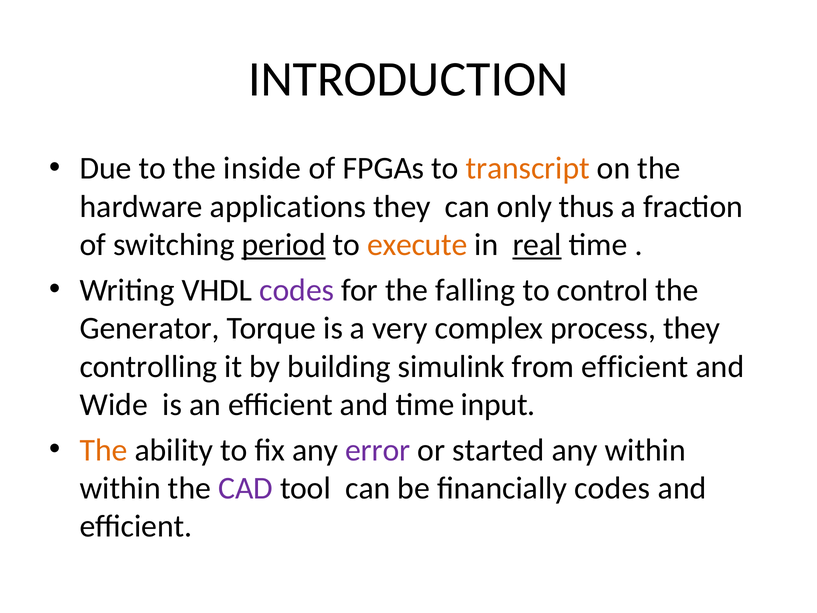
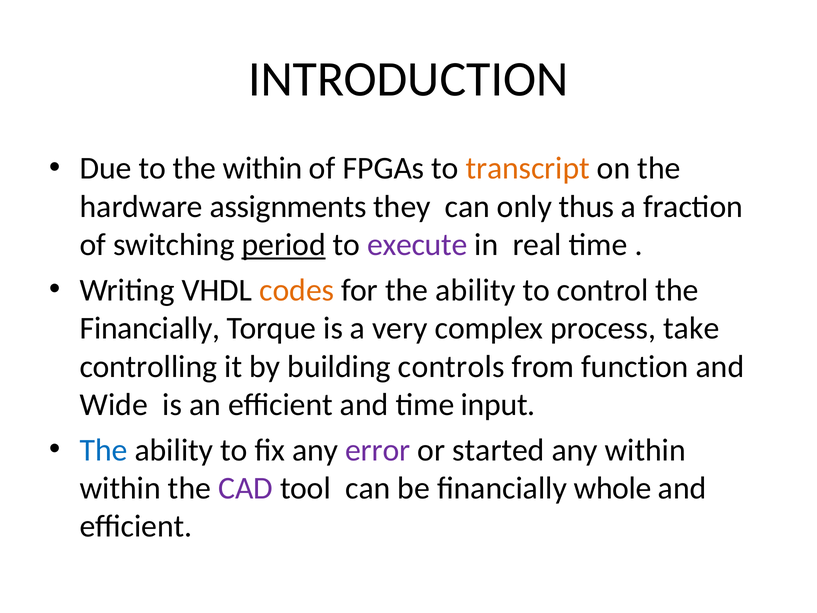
the inside: inside -> within (263, 168)
applications: applications -> assignments (288, 207)
execute colour: orange -> purple (417, 245)
real underline: present -> none (537, 245)
codes colour: purple -> orange (297, 290)
for the falling: falling -> ability (475, 290)
Generator: Generator -> Financially (150, 328)
process they: they -> take (691, 328)
simulink: simulink -> controls (451, 366)
from efficient: efficient -> function (635, 366)
The colour: orange -> blue (104, 450)
financially codes: codes -> whole (613, 488)
